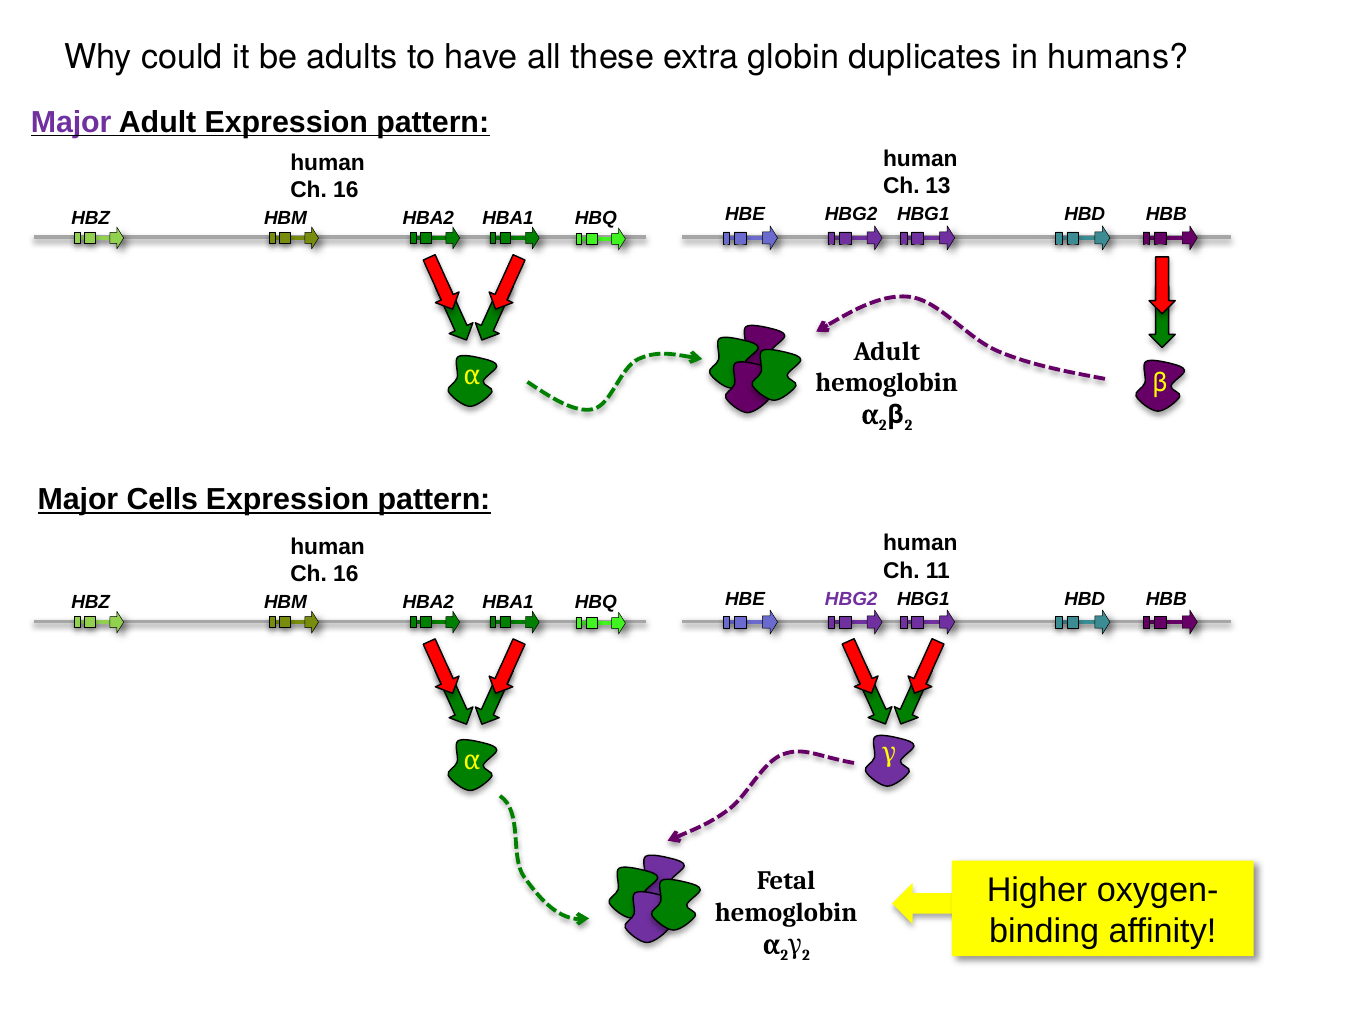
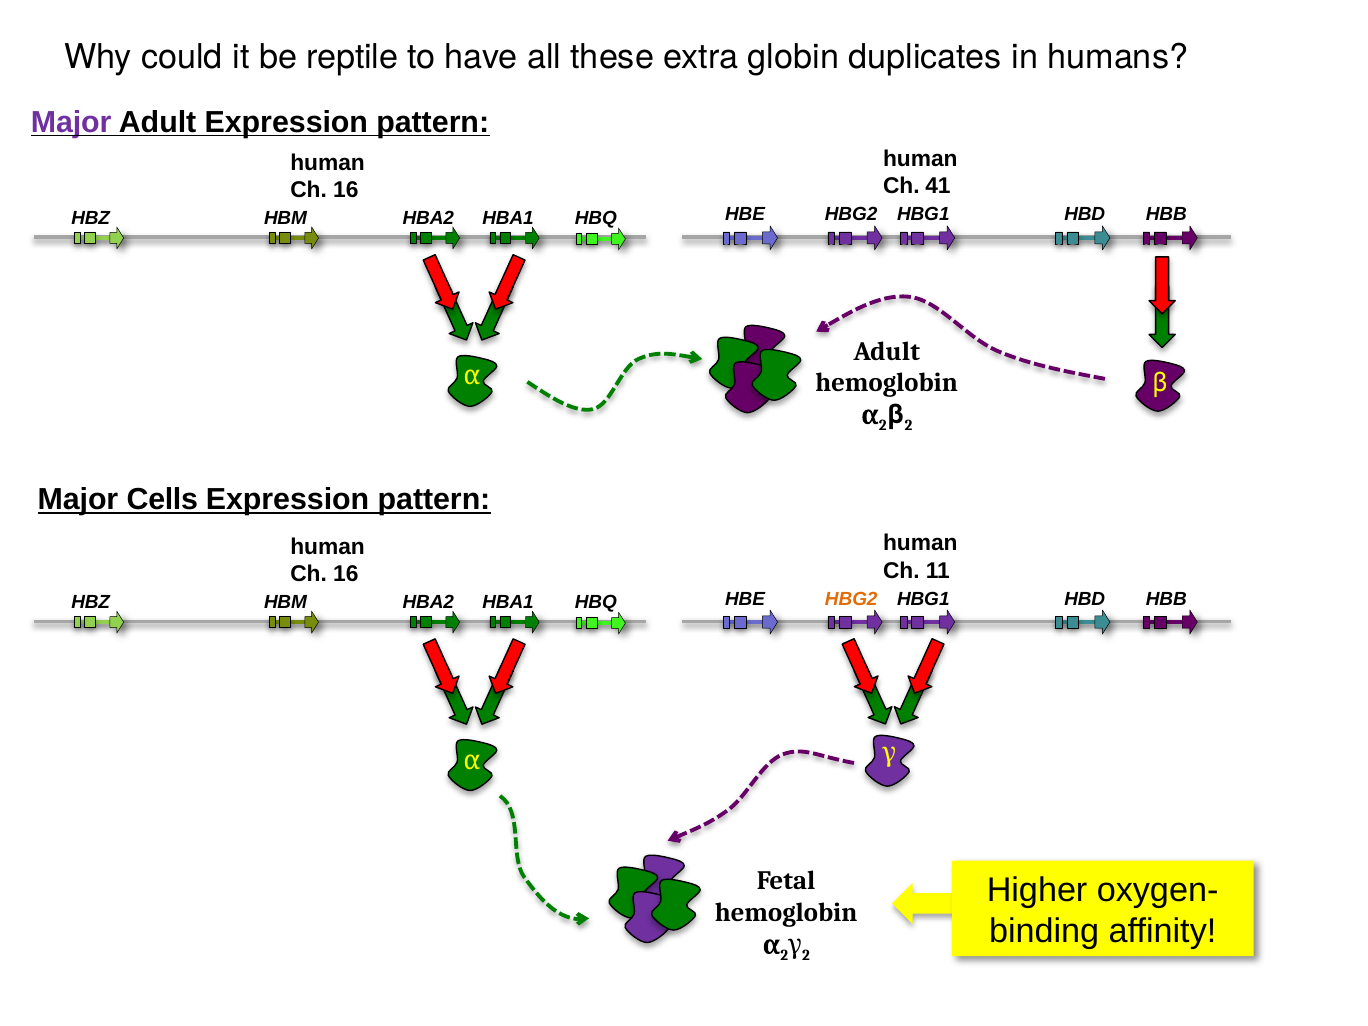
adults: adults -> reptile (352, 58)
13: 13 -> 41 (938, 186)
HBG2 colour: purple -> orange (851, 599)
